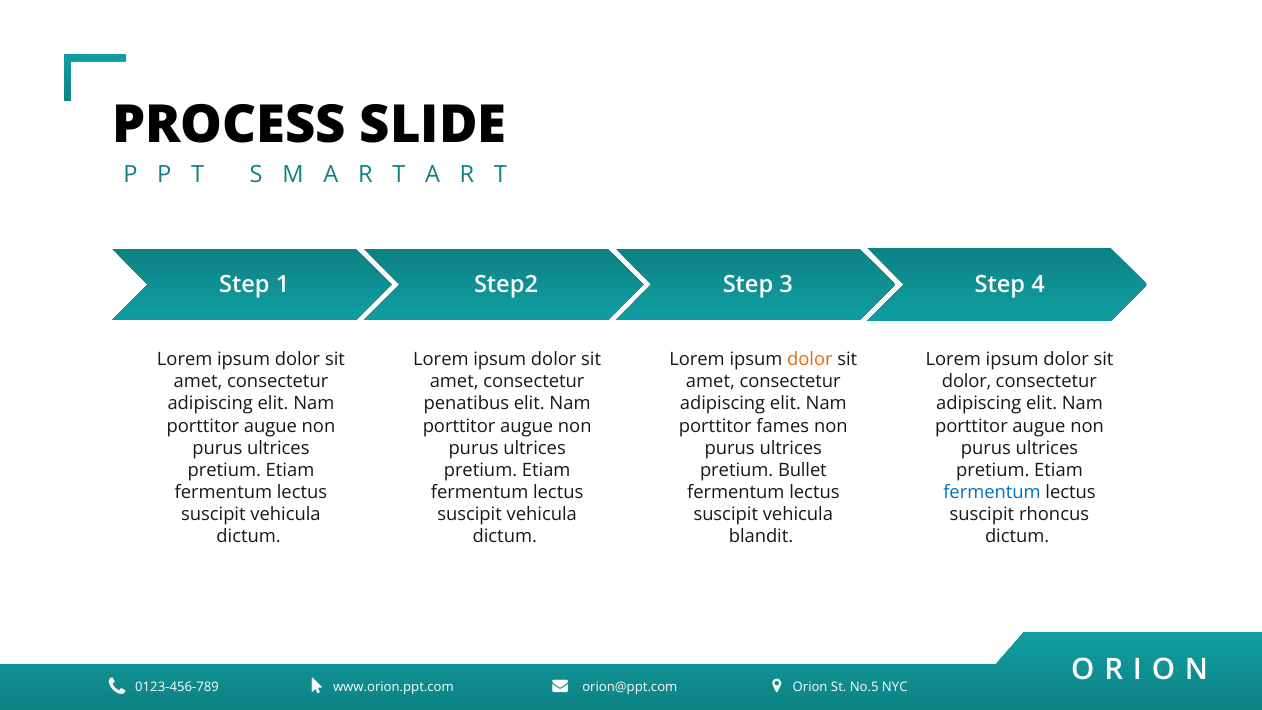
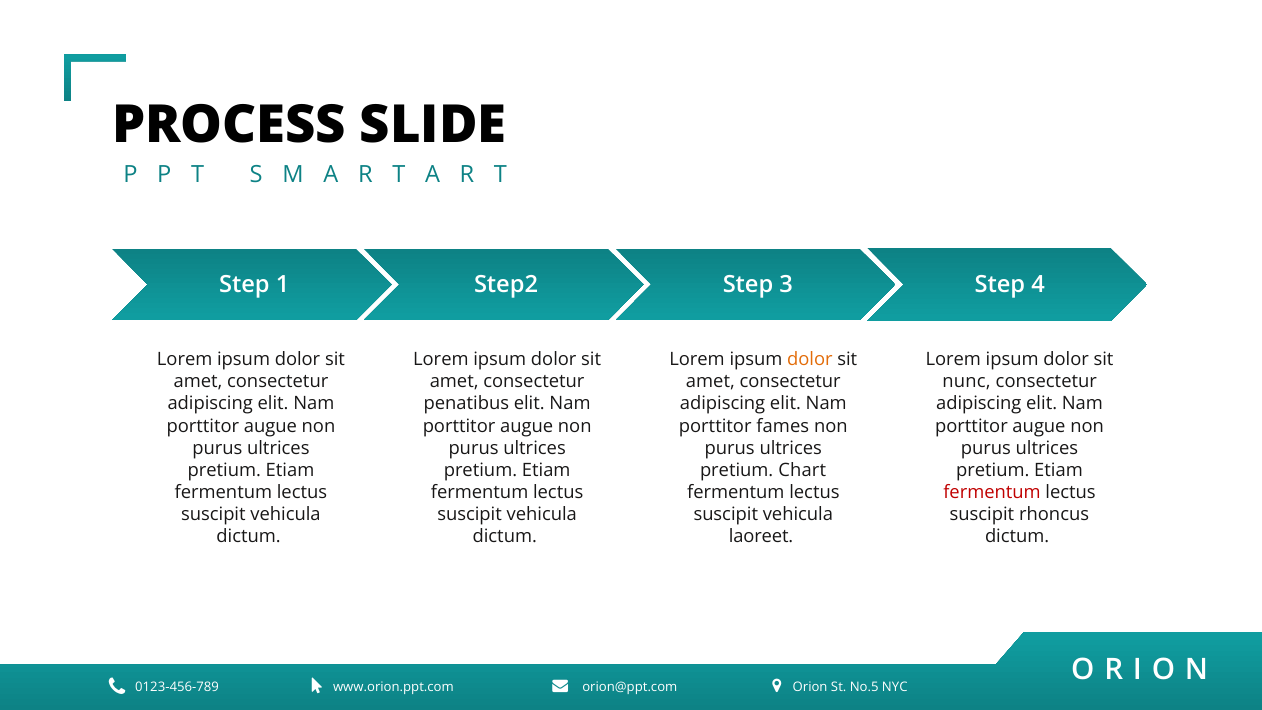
dolor: dolor -> nunc (966, 382)
Bullet: Bullet -> Chart (802, 470)
fermentum colour: blue -> red (992, 492)
blandit: blandit -> laoreet (761, 536)
